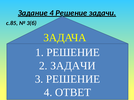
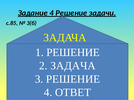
2 ЗАДАЧИ: ЗАДАЧИ -> ЗАДАЧА (73, 66)
